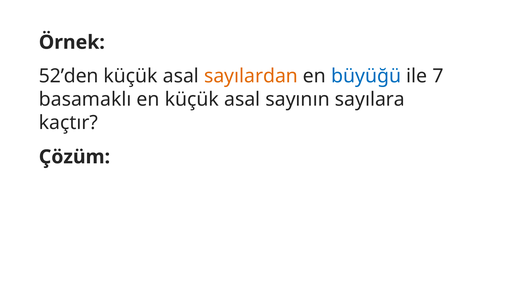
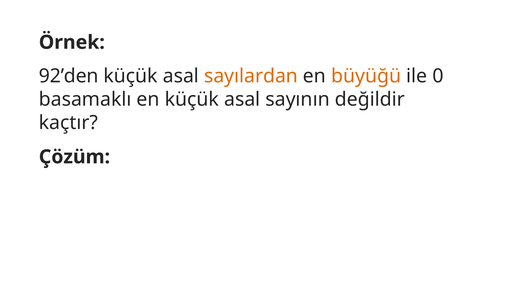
52’den: 52’den -> 92’den (69, 76)
büyüğü colour: blue -> orange (366, 76)
7: 7 -> 0 (438, 76)
sayılara: sayılara -> değildir (370, 99)
